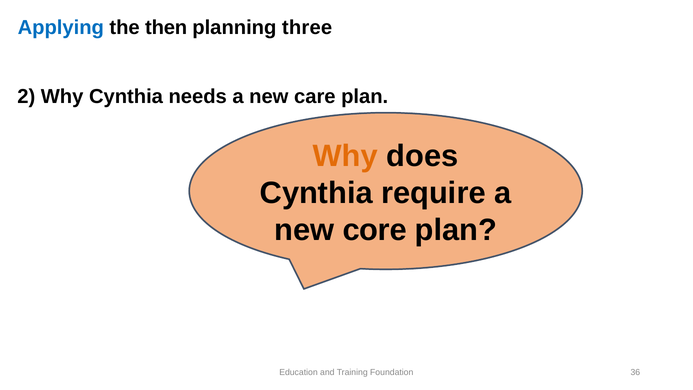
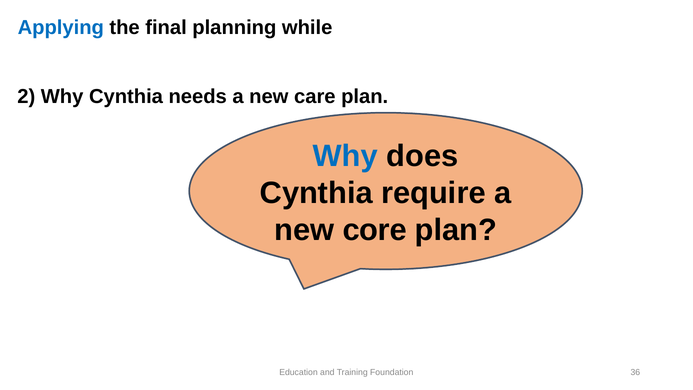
then: then -> final (166, 28)
three: three -> while (307, 28)
Why colour: orange -> blue (345, 156)
